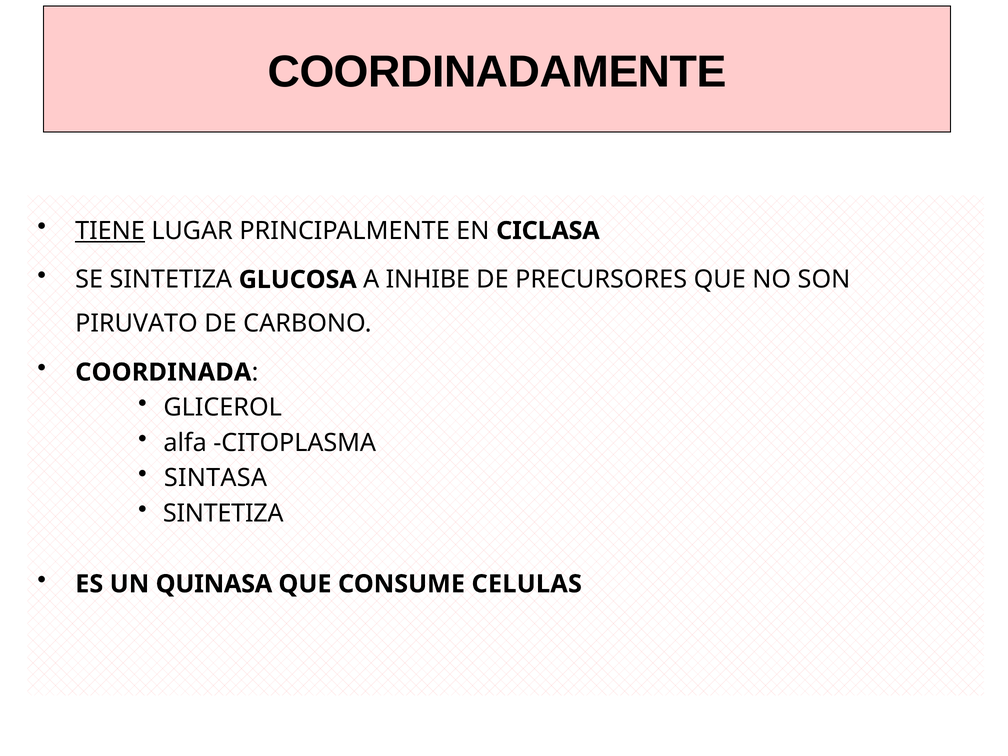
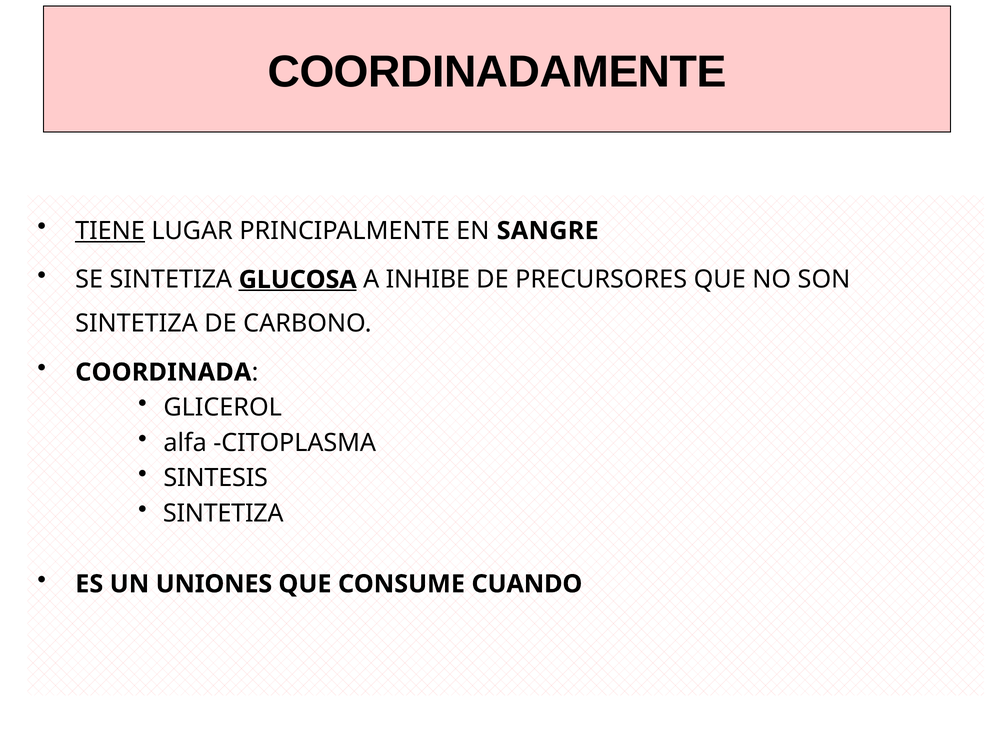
CICLASA: CICLASA -> SANGRE (548, 231)
GLUCOSA underline: none -> present (298, 280)
PIRUVATO: PIRUVATO -> SINTETIZA (136, 323)
SINTASA: SINTASA -> SINTESIS (216, 478)
QUINASA: QUINASA -> UNIONES (214, 584)
CELULAS: CELULAS -> CUANDO (527, 584)
